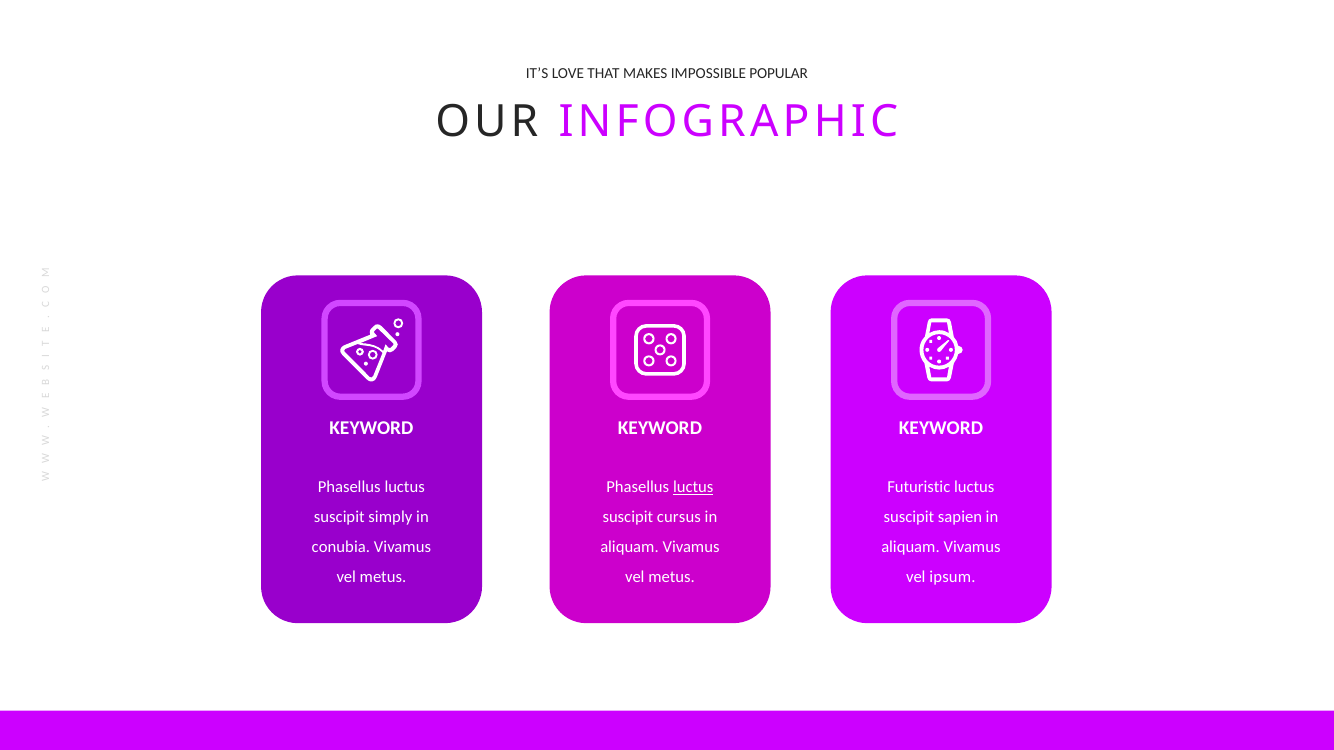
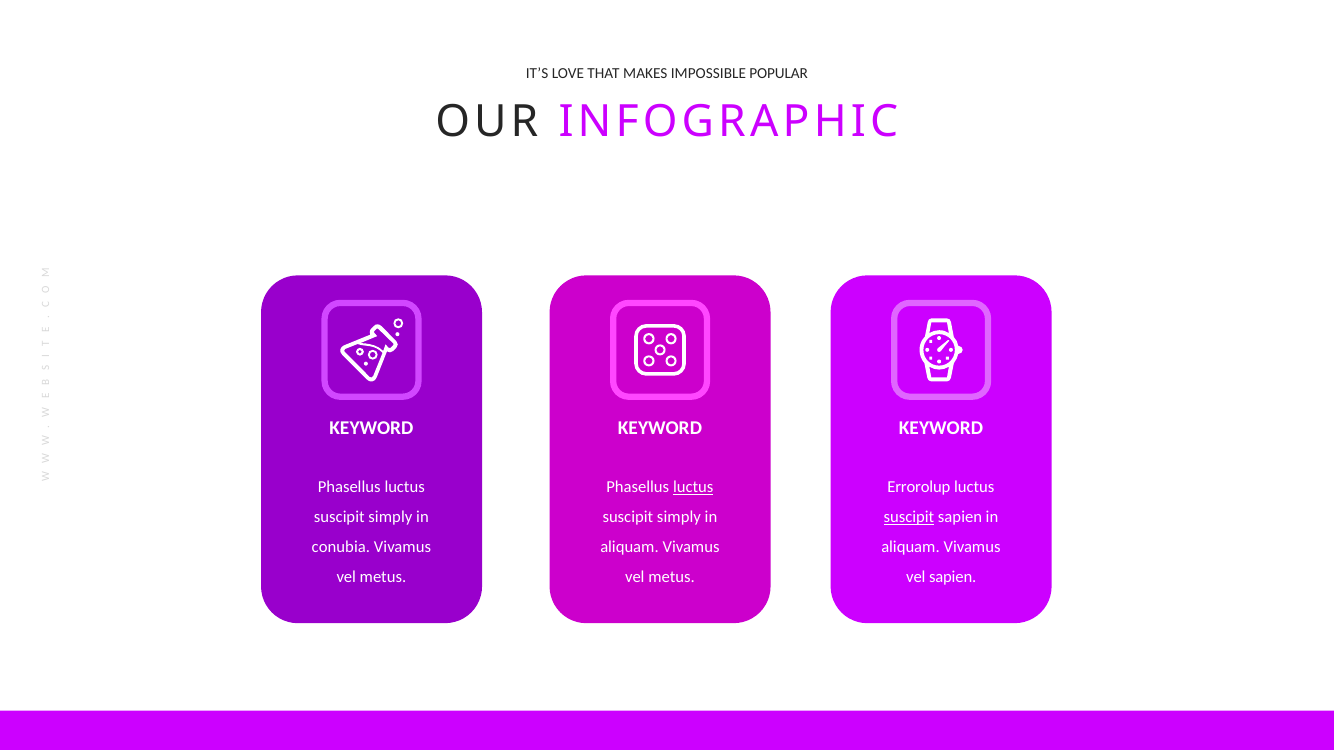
Futuristic: Futuristic -> Errorolup (919, 488)
cursus: cursus -> simply (679, 518)
suscipit underline: none -> present (909, 518)
vel ipsum: ipsum -> sapien (953, 578)
